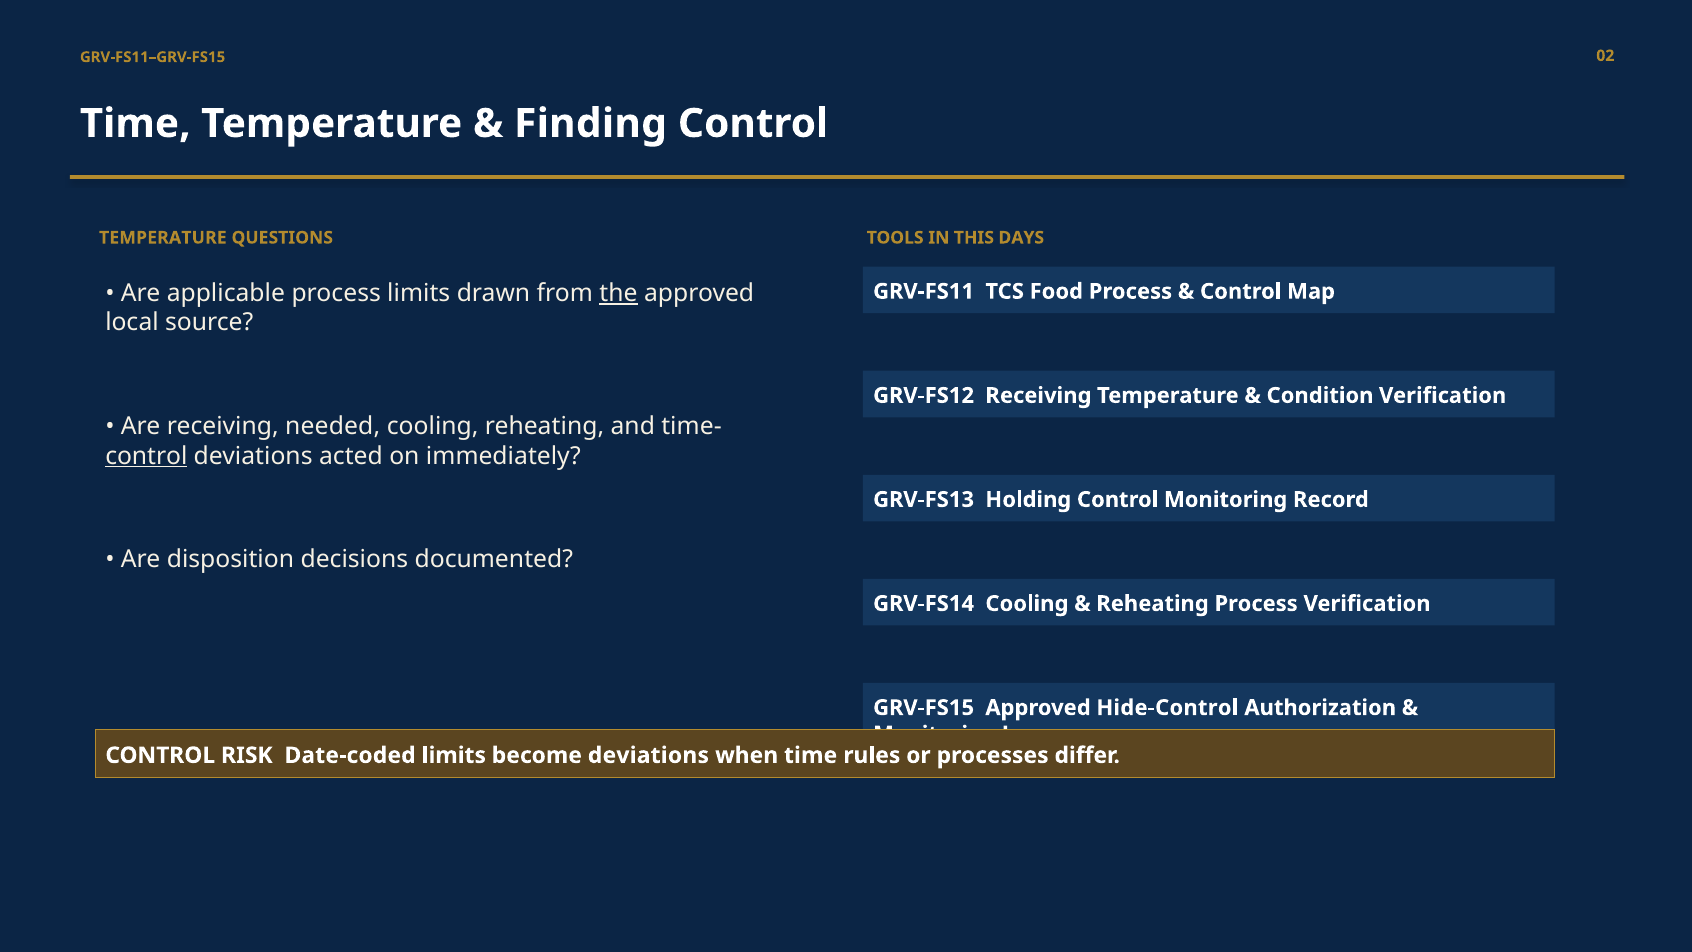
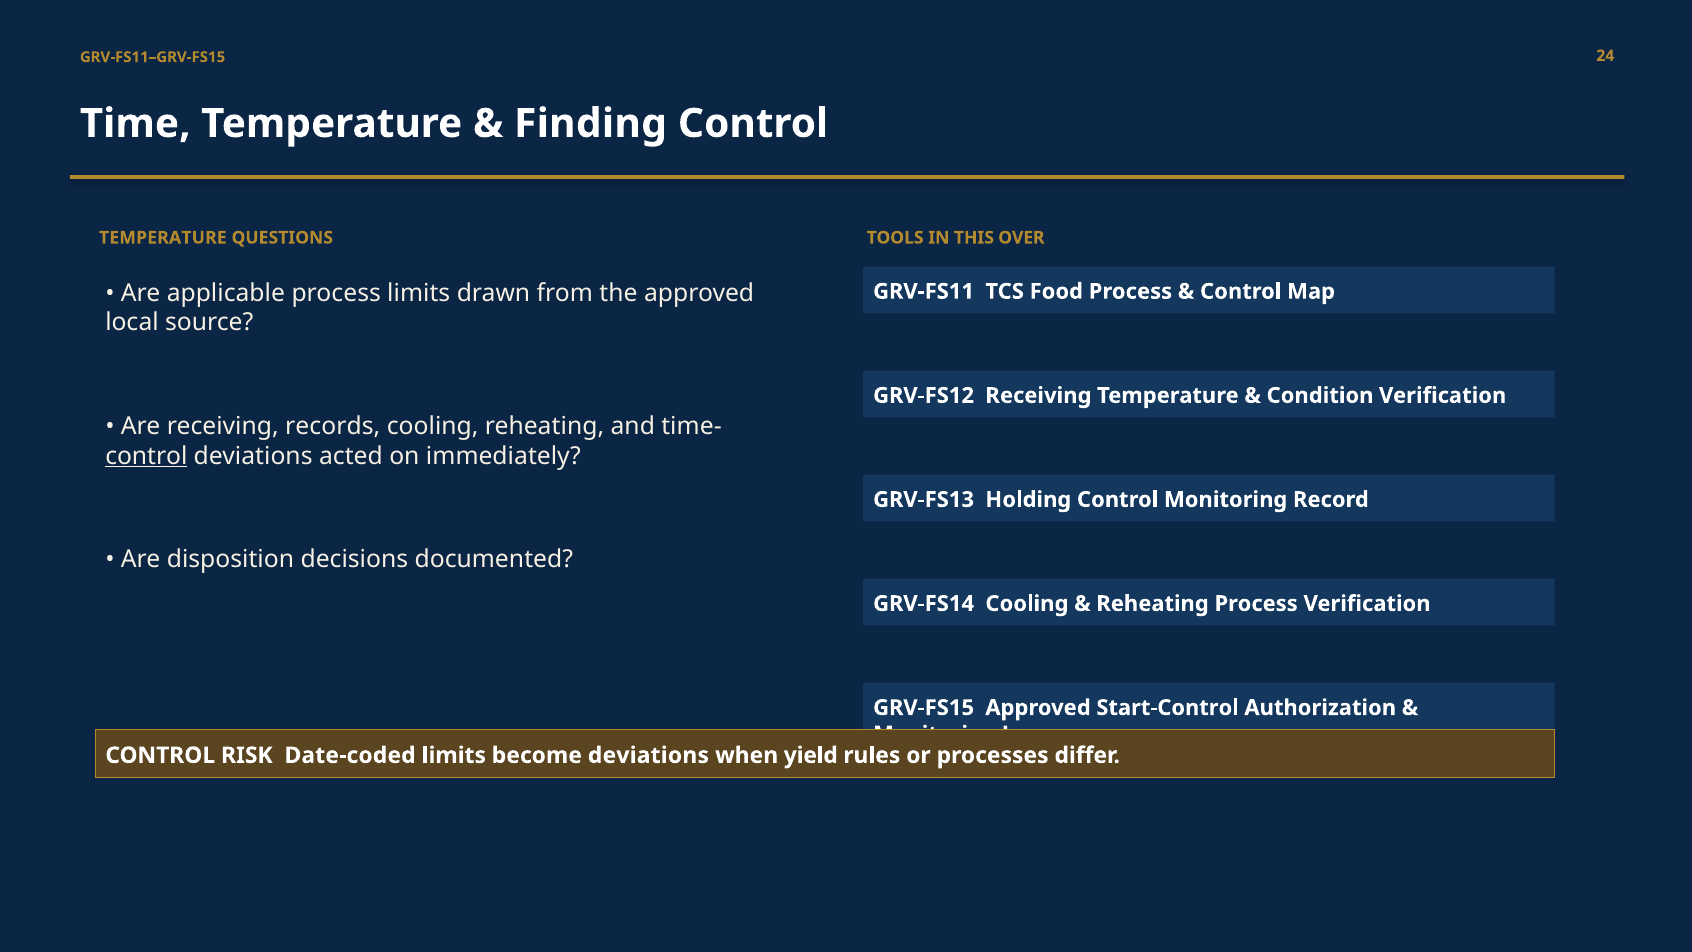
02: 02 -> 24 (1605, 56)
DAYS: DAYS -> OVER (1021, 238)
the underline: present -> none (619, 293)
needed: needed -> records (333, 426)
Hide-Control: Hide-Control -> Start-Control (1168, 708)
when time: time -> yield (811, 755)
